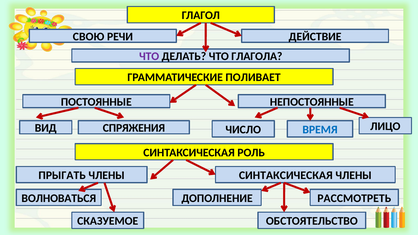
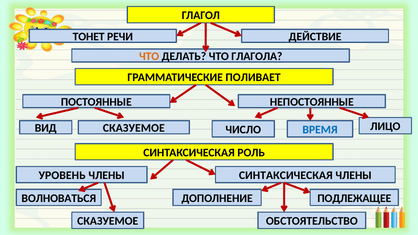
СВОЮ: СВОЮ -> ТОНЕТ (89, 37)
ЧТО colour: purple -> orange (149, 56)
ВИД СПРЯЖЕНИЯ: СПРЯЖЕНИЯ -> СКАЗУЕМОЕ (134, 128)
ПРЫГАТЬ: ПРЫГАТЬ -> УРОВЕНЬ (62, 175)
РАССМОТРЕТЬ: РАССМОТРЕТЬ -> ПОДЛЕЖАЩЕЕ (354, 198)
